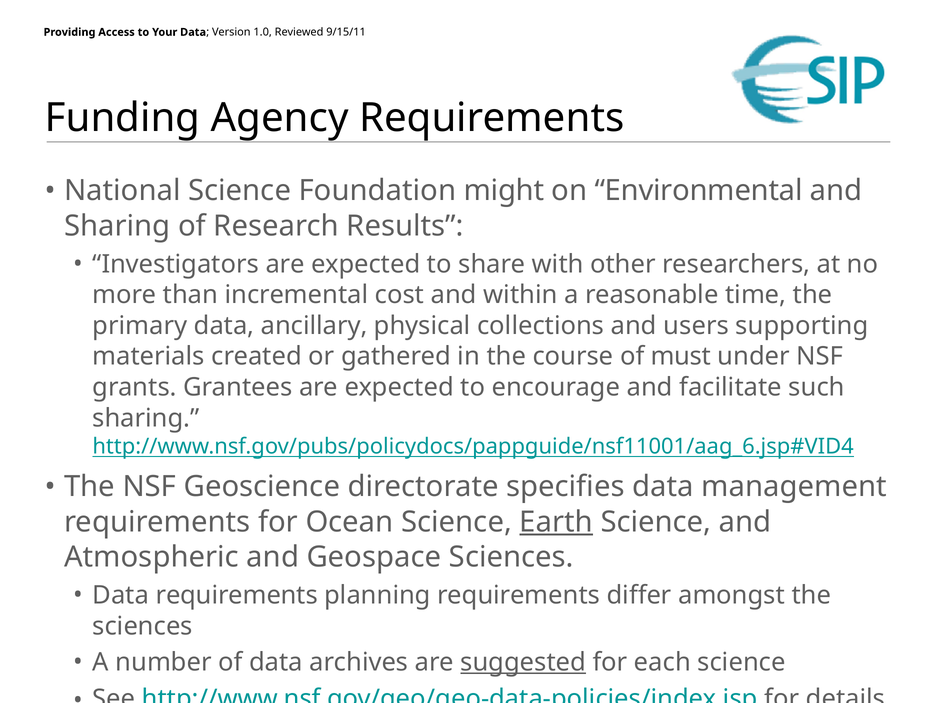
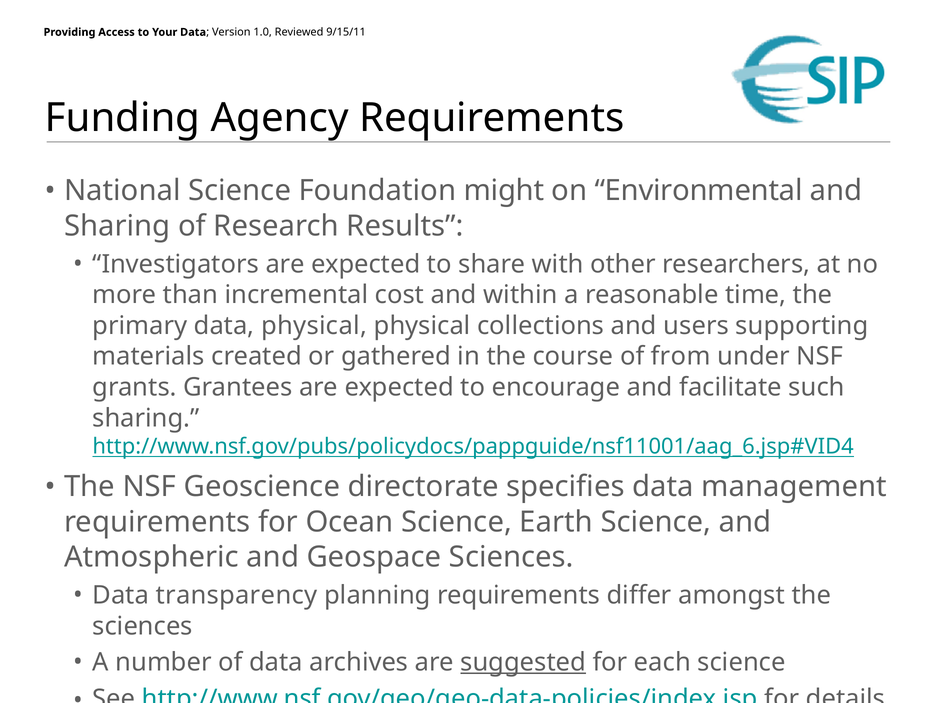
data ancillary: ancillary -> physical (314, 326)
must: must -> from (681, 356)
Earth underline: present -> none (556, 522)
Data requirements: requirements -> transparency (237, 595)
